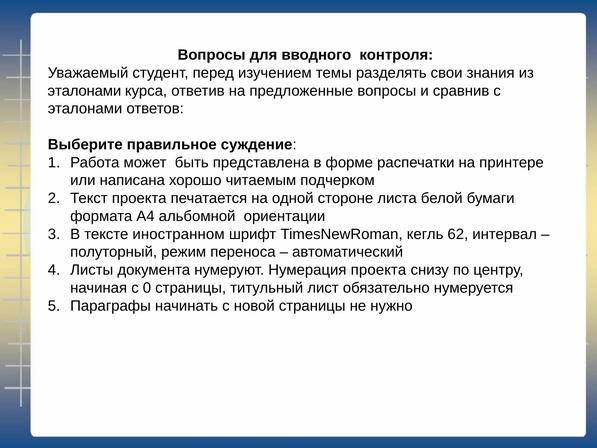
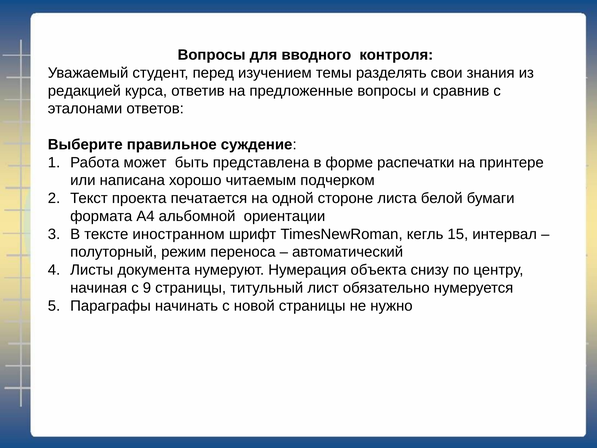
эталонами: эталонами -> редакцией (84, 91)
62: 62 -> 15 (458, 234)
Нумерация проекта: проекта -> объекта (379, 270)
0: 0 -> 9 (147, 288)
